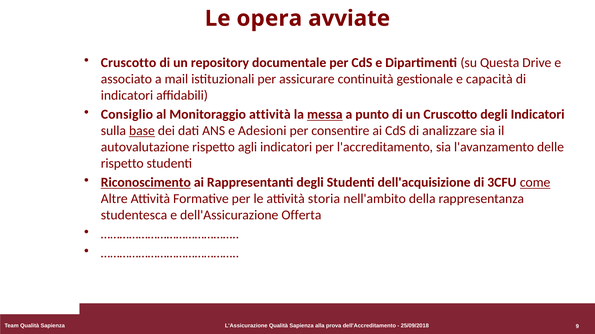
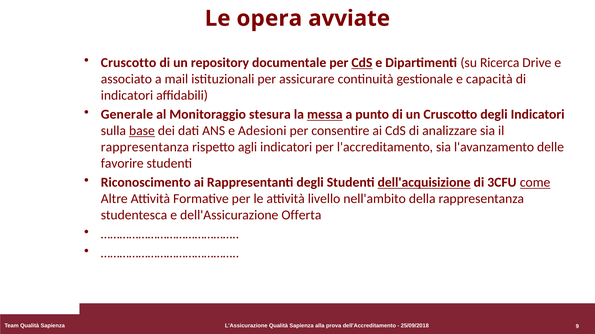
CdS underline: none -> present (362, 63)
Questa: Questa -> Ricerca (500, 63)
Consiglio: Consiglio -> Generale (127, 115)
Monitoraggio attività: attività -> stesura (270, 115)
autovalutazione: autovalutazione -> rappresentanza (145, 147)
rispetto: rispetto -> favorire (122, 164)
Riconoscimento underline: present -> none (146, 183)
dell'acquisizione underline: none -> present (424, 183)
storia: storia -> livello (324, 199)
